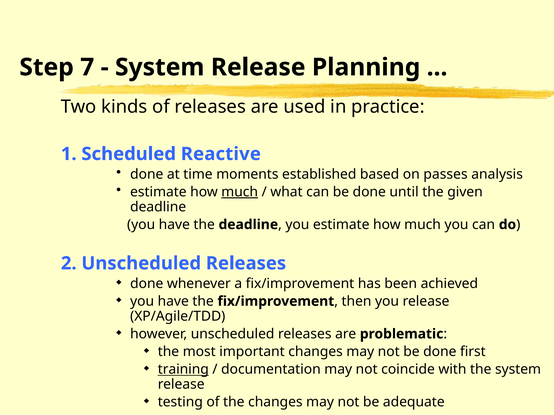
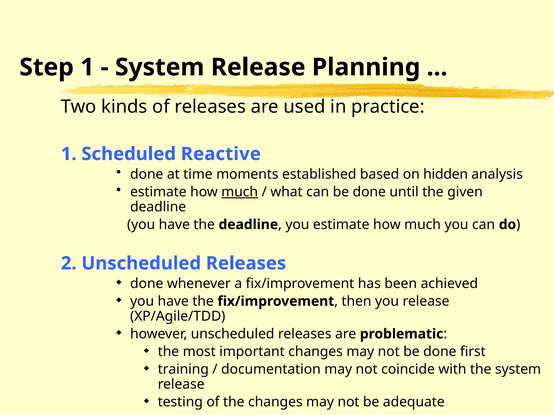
Step 7: 7 -> 1 (87, 67)
passes: passes -> hidden (446, 174)
training underline: present -> none (183, 370)
